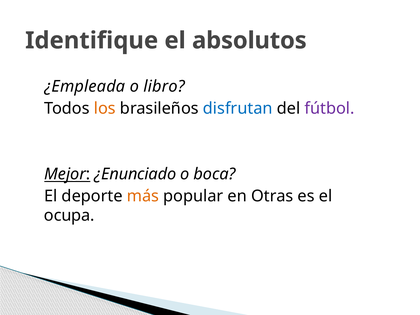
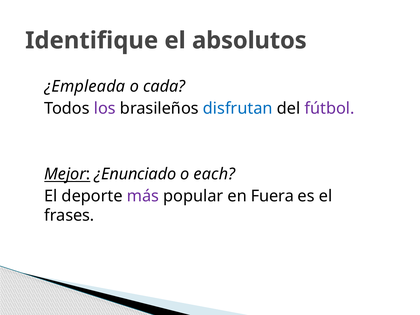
libro: libro -> cada (164, 86)
los colour: orange -> purple (105, 108)
boca: boca -> each (214, 174)
más colour: orange -> purple (143, 196)
Otras: Otras -> Fuera (272, 196)
ocupa: ocupa -> frases (69, 216)
